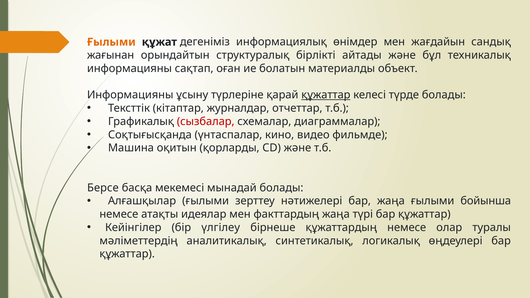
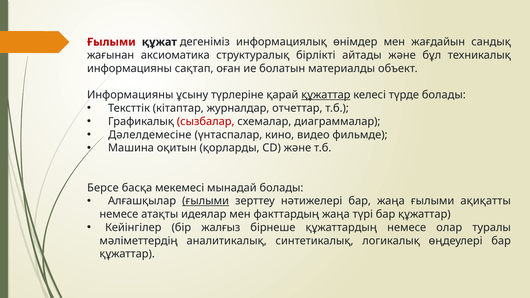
Ғылыми colour: orange -> red (111, 42)
орындайтын: орындайтын -> аксиоматика (175, 55)
Соқтығысқанда: Соқтығысқанда -> Дәлелдемесіне (150, 135)
ғылыми underline: none -> present (206, 201)
бойынша: бойынша -> ақиқатты (486, 201)
үлгілеу: үлгілеу -> жалғыз (221, 228)
